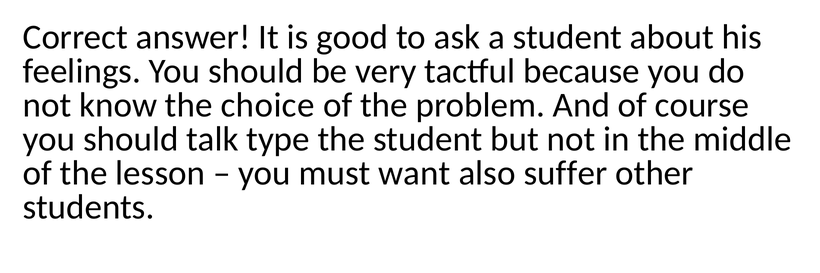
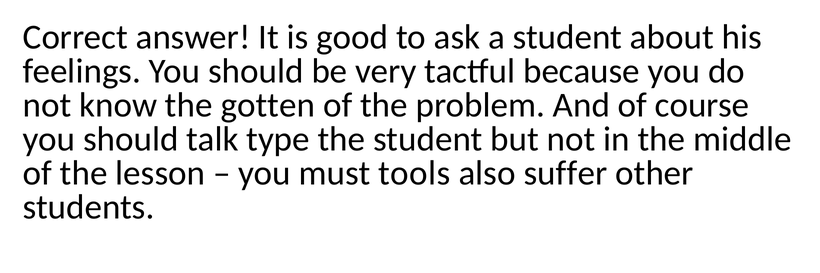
choice: choice -> gotten (268, 105)
want: want -> tools (414, 173)
